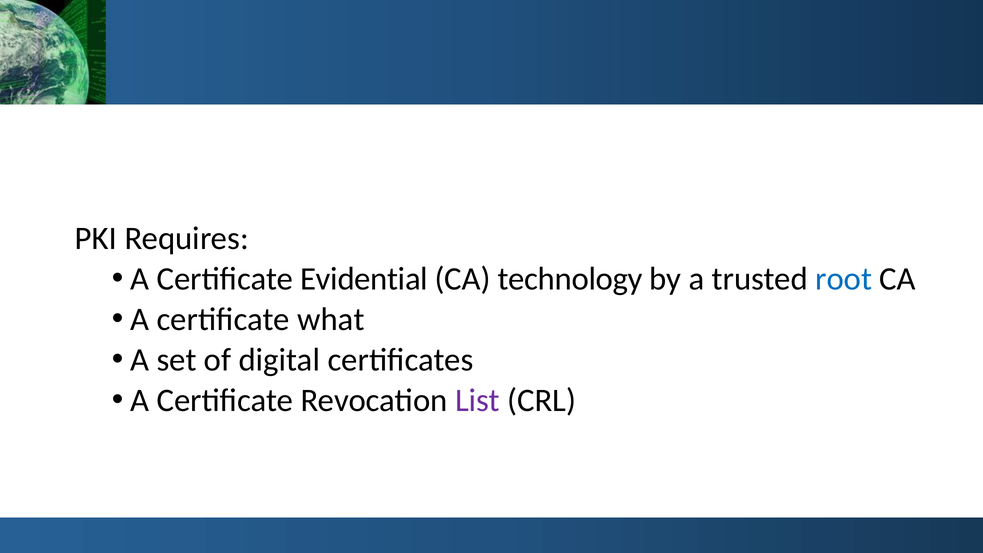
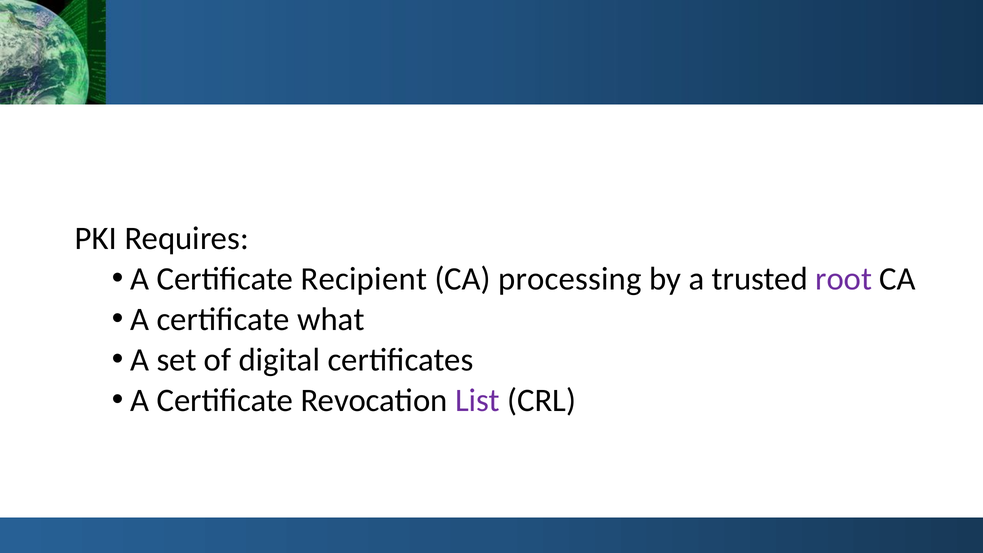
Evidential: Evidential -> Recipient (364, 279)
technology: technology -> processing (570, 279)
root colour: blue -> purple (844, 279)
